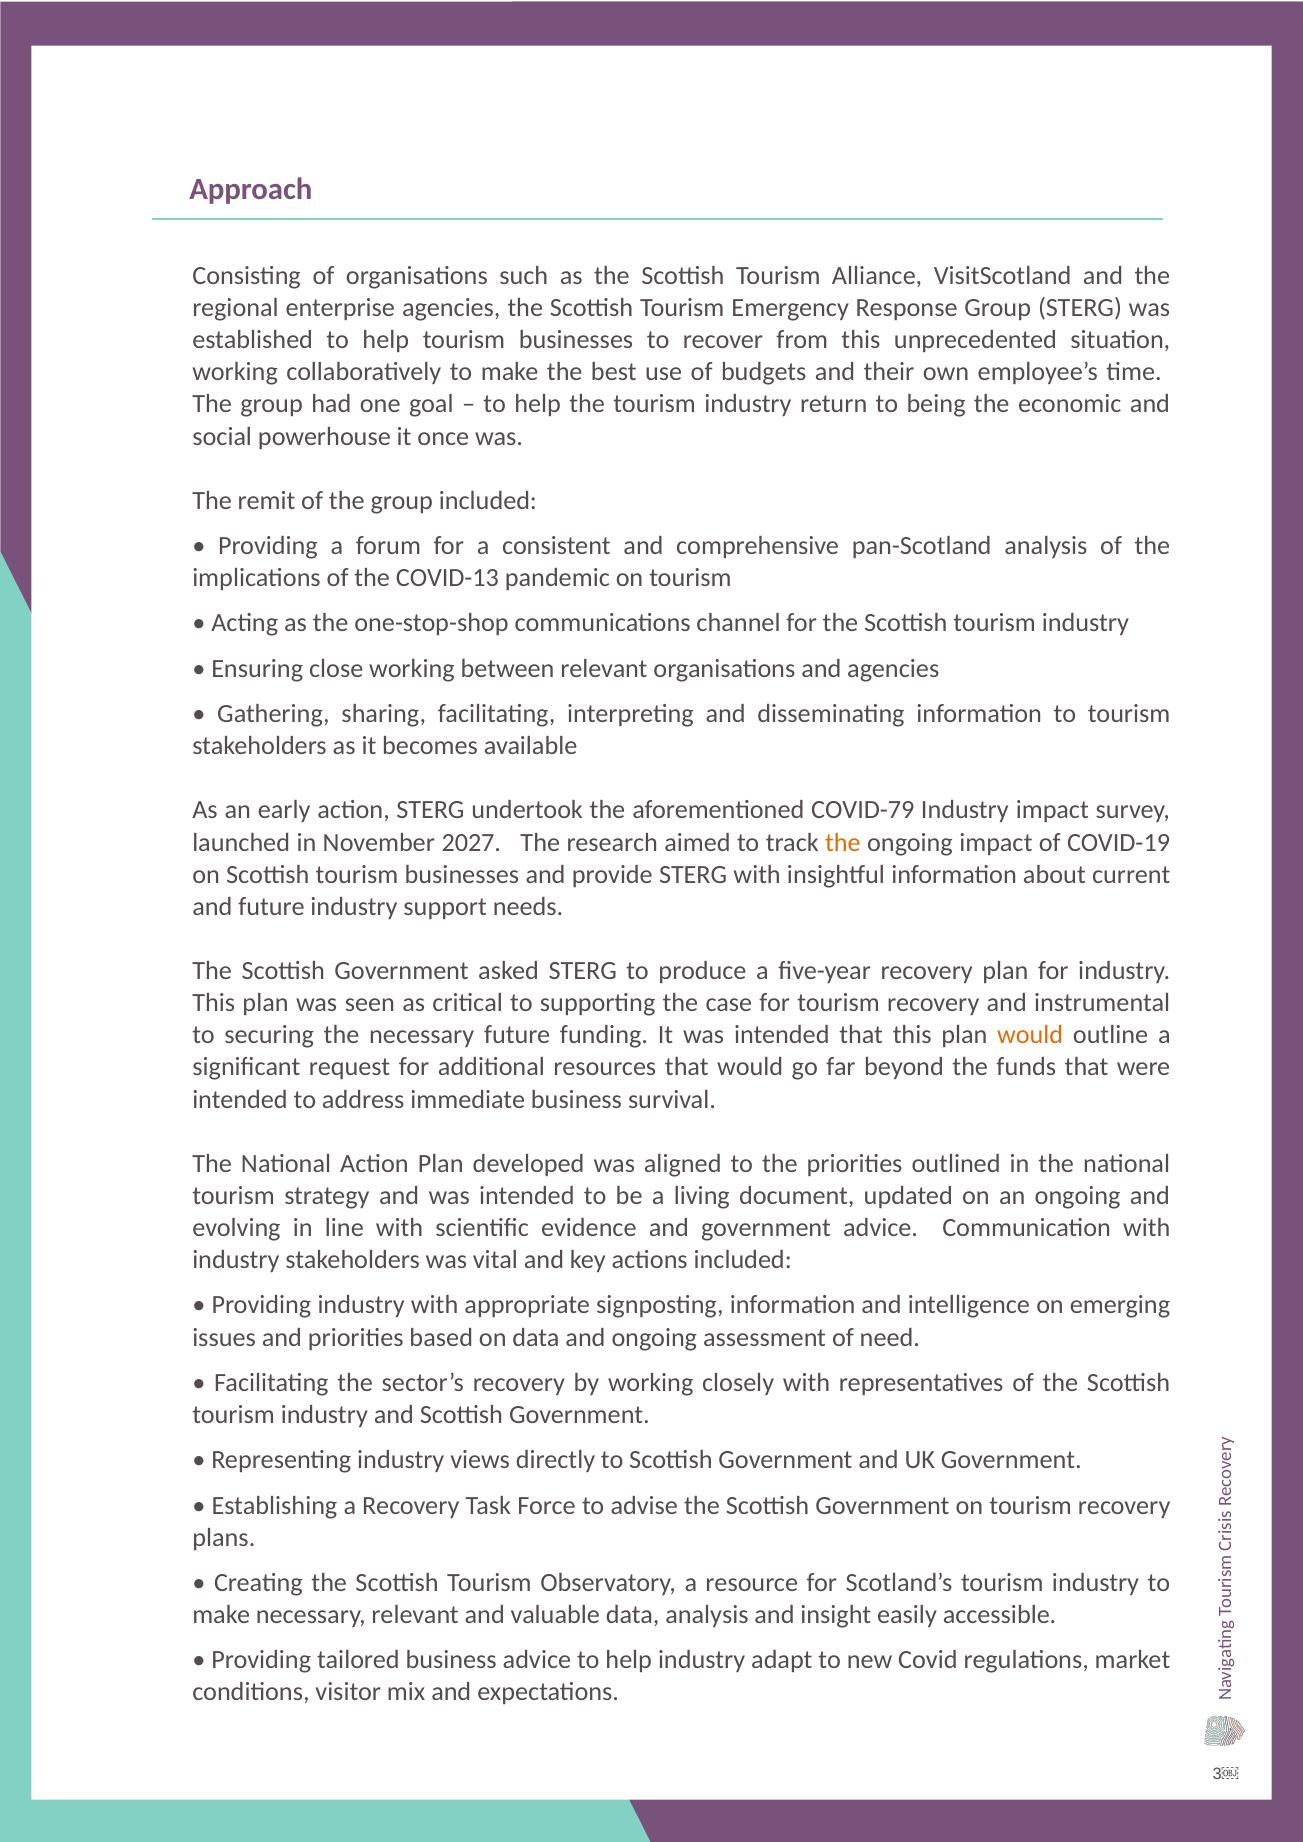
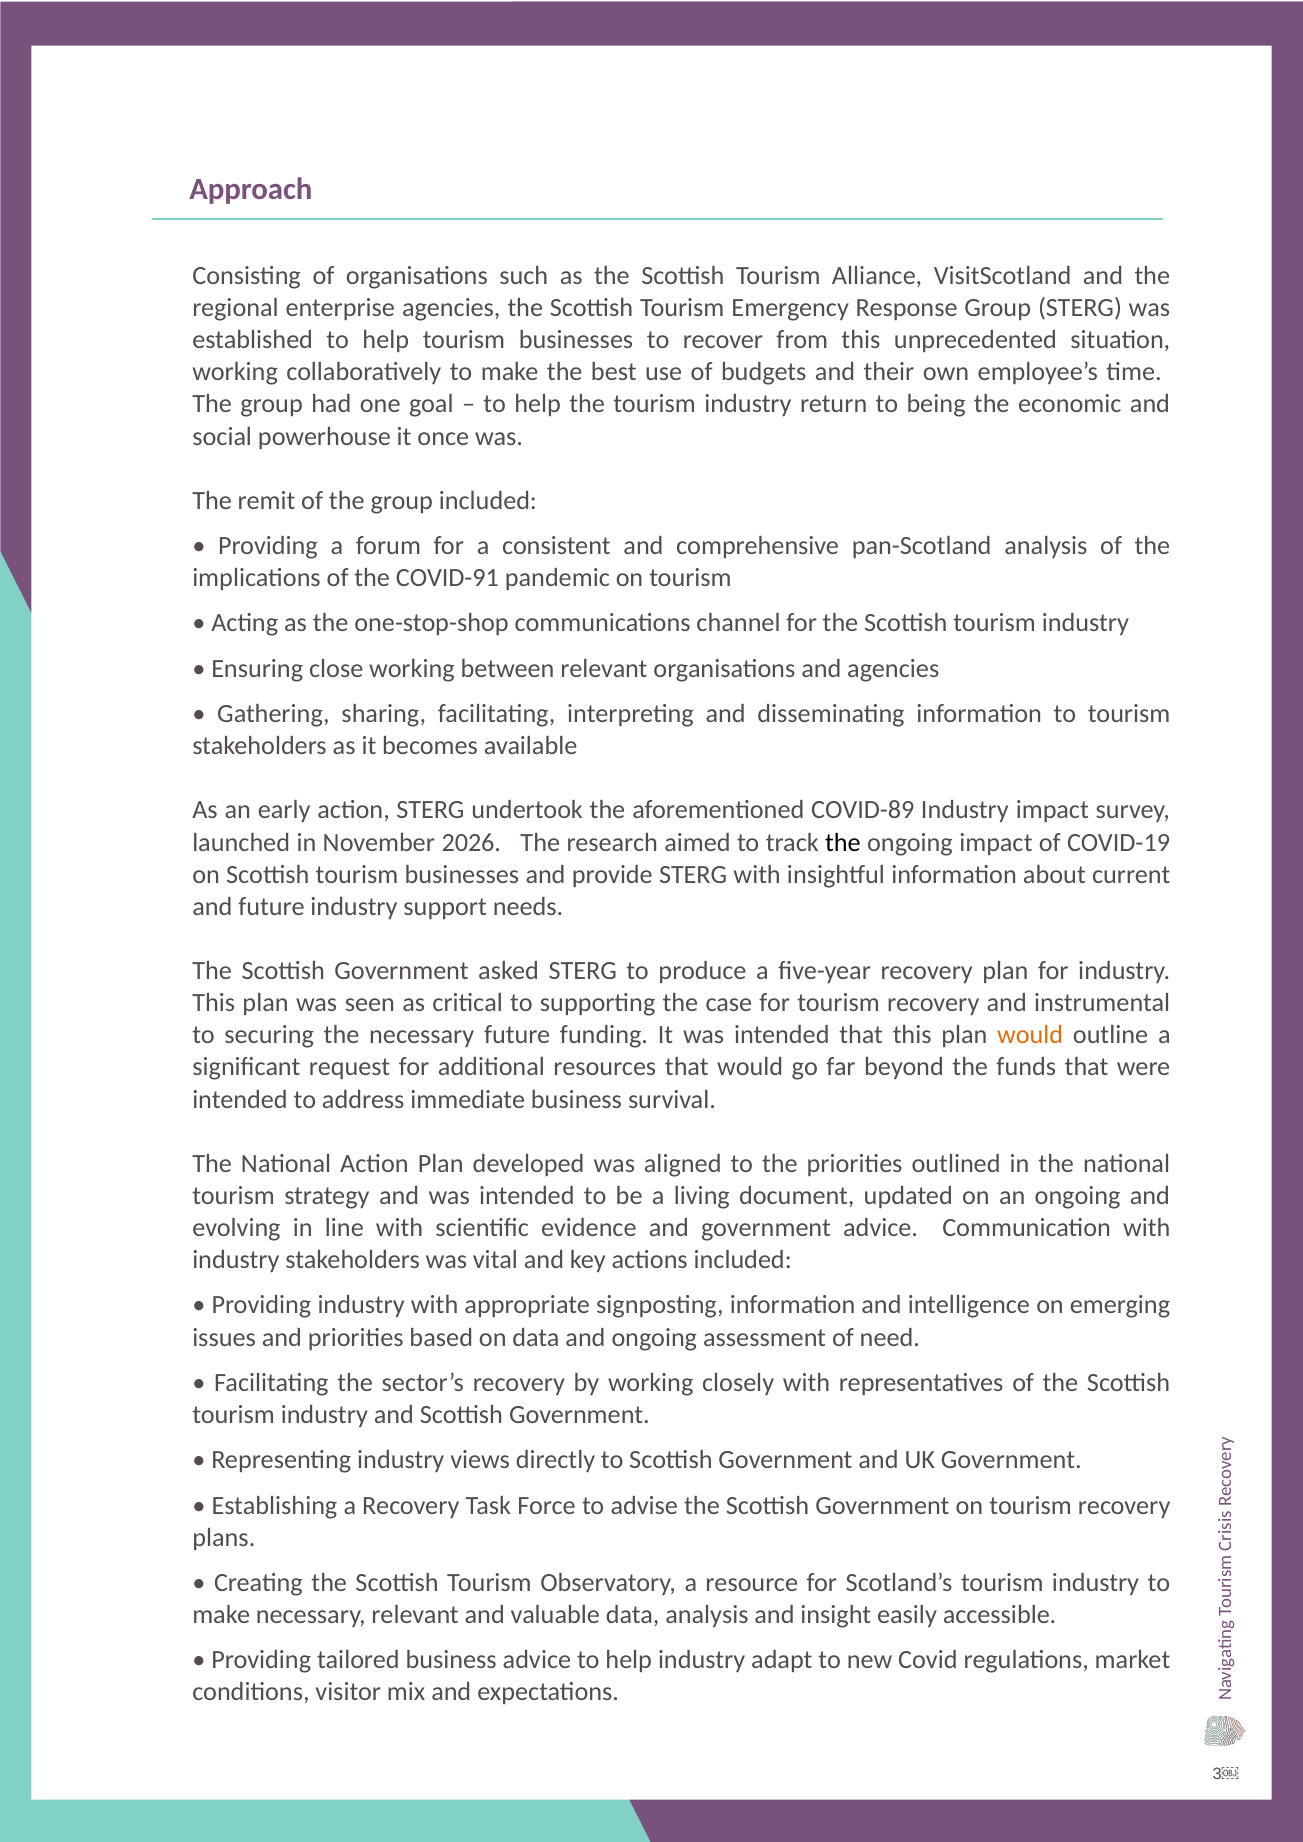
COVID-13: COVID-13 -> COVID-91 (447, 578)
COVID-79: COVID-79 -> COVID-89 (863, 811)
2027: 2027 -> 2026 (471, 843)
the colour: orange -> black (843, 843)
